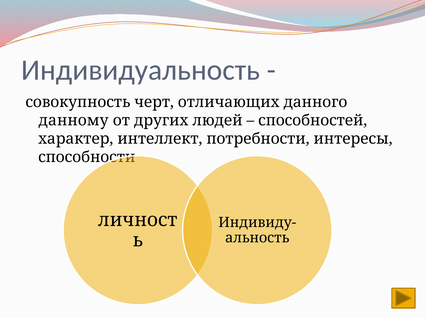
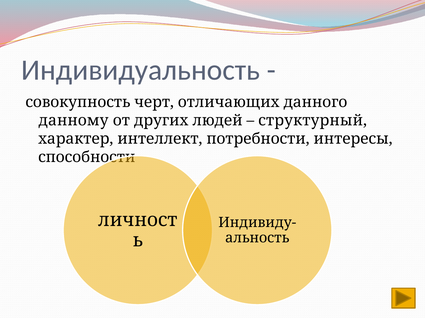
способностей: способностей -> структурный (313, 121)
